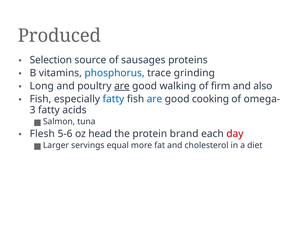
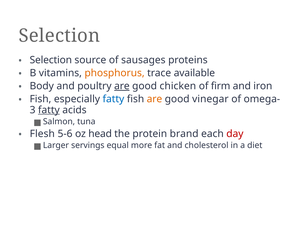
Produced: Produced -> Selection (59, 36)
phosphorus colour: blue -> orange (115, 73)
grinding: grinding -> available (194, 73)
Long: Long -> Body (42, 86)
walking: walking -> chicken (178, 86)
also: also -> iron (263, 86)
are colour: blue -> orange (154, 99)
cooking: cooking -> vinegar (210, 99)
fatty underline: none -> present (49, 110)
